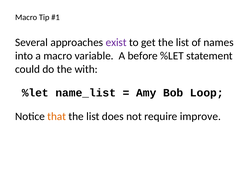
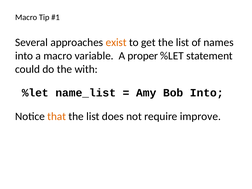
exist colour: purple -> orange (116, 42)
before: before -> proper (143, 56)
Bob Loop: Loop -> Into (207, 93)
